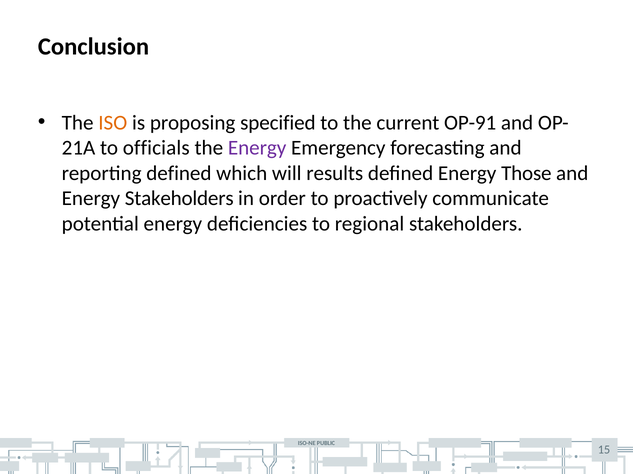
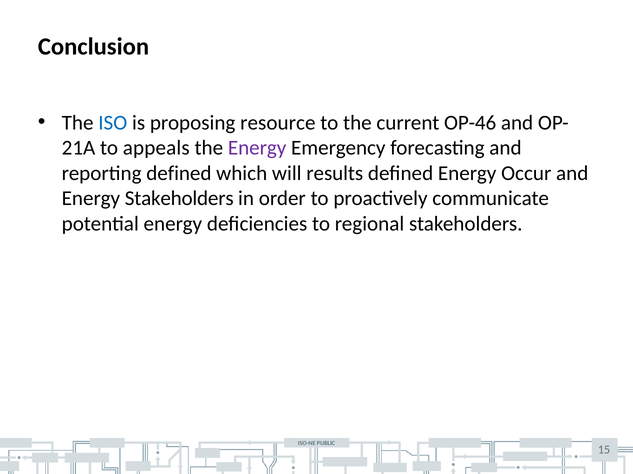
ISO colour: orange -> blue (113, 123)
specified: specified -> resource (278, 123)
OP-91: OP-91 -> OP-46 (470, 123)
officials: officials -> appeals (156, 148)
Those: Those -> Occur (526, 173)
